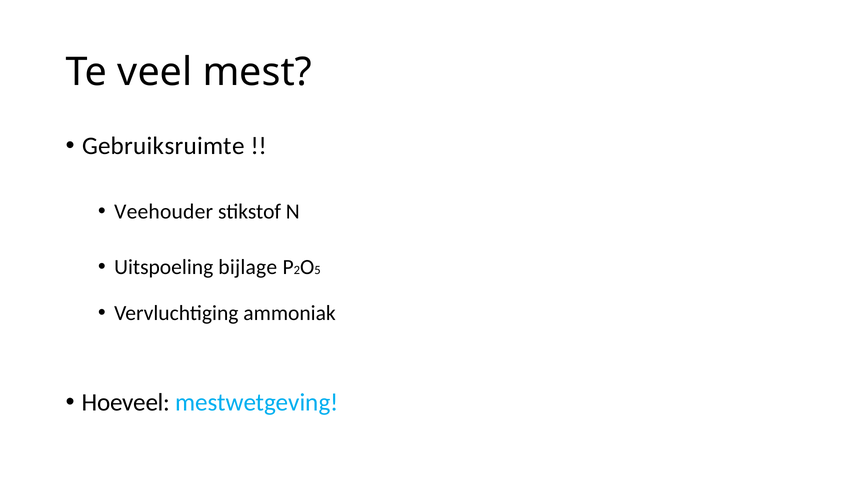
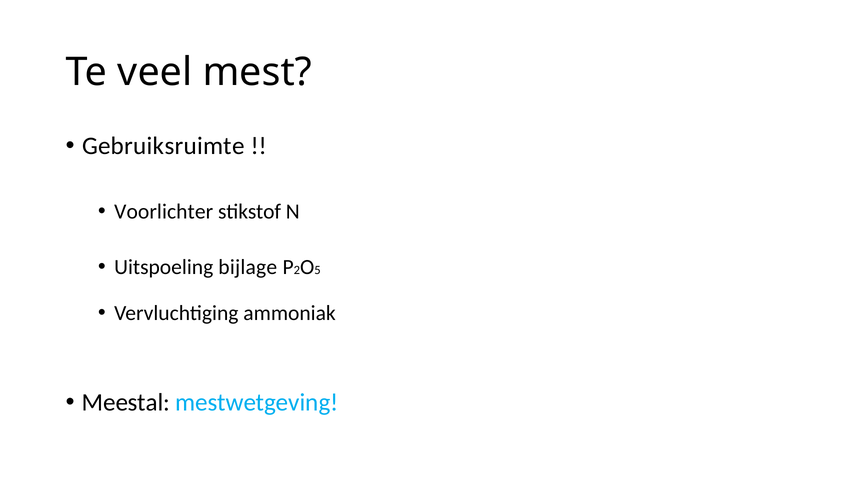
Veehouder: Veehouder -> Voorlichter (164, 212)
Hoeveel: Hoeveel -> Meestal (126, 403)
